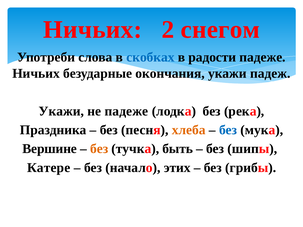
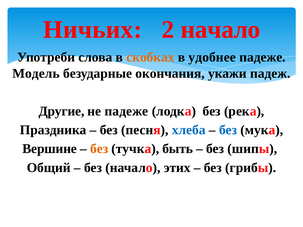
2 снегом: снегом -> начало (220, 30)
скобках colour: blue -> orange (150, 57)
радости: радости -> удобнее (212, 57)
Ничьих: Ничьих -> Модель (36, 74)
Укажи: Укажи -> Другие (61, 111)
хлеба colour: orange -> blue (189, 130)
Катере: Катере -> Общий (49, 168)
